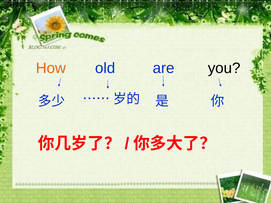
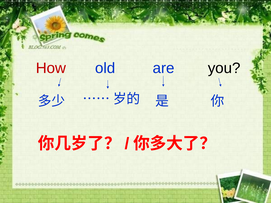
How colour: orange -> red (51, 68)
